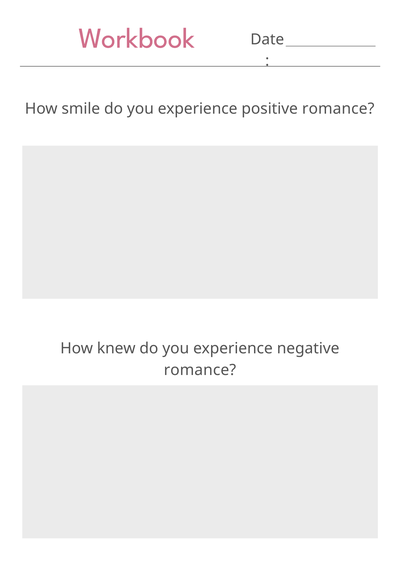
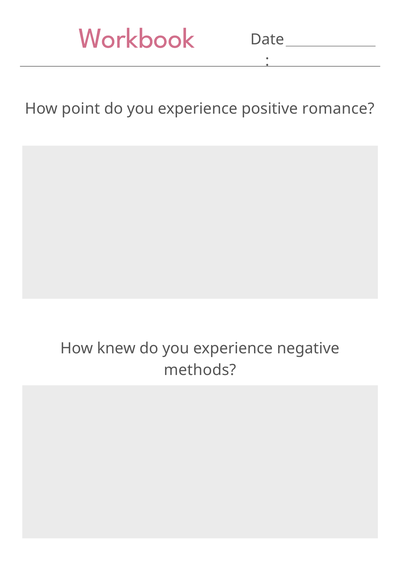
smile: smile -> point (81, 109)
romance: romance -> methods (200, 370)
